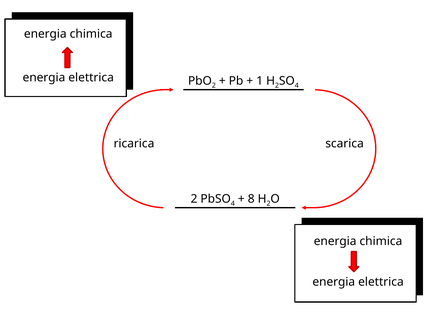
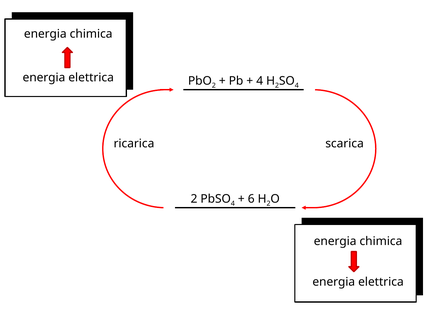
1: 1 -> 4 (260, 81)
8: 8 -> 6 (251, 199)
